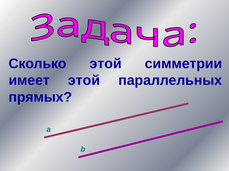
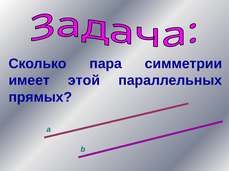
Сколько этой: этой -> пара (106, 64)
